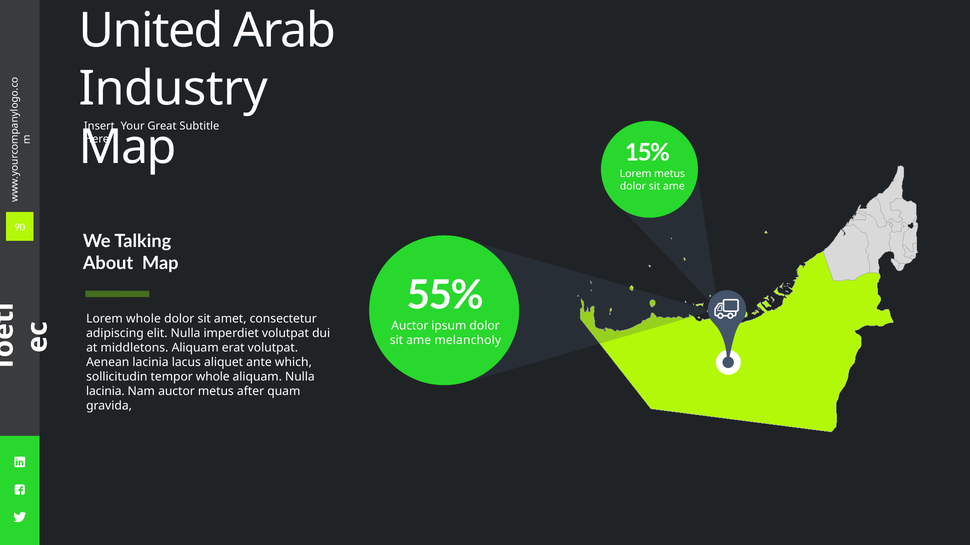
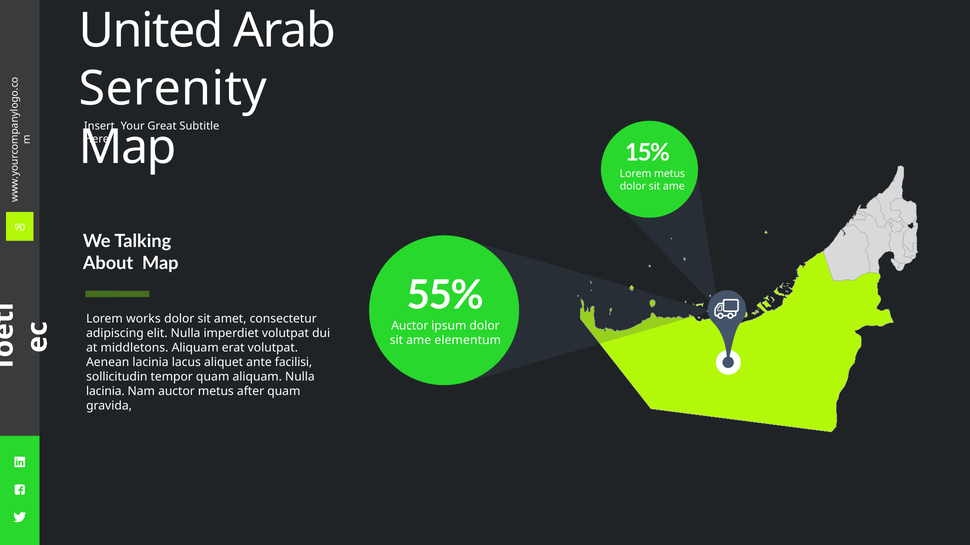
Industry: Industry -> Serenity (173, 89)
Lorem whole: whole -> works (143, 319)
melancholy: melancholy -> elementum (468, 341)
which: which -> facilisi (294, 363)
tempor whole: whole -> quam (213, 377)
